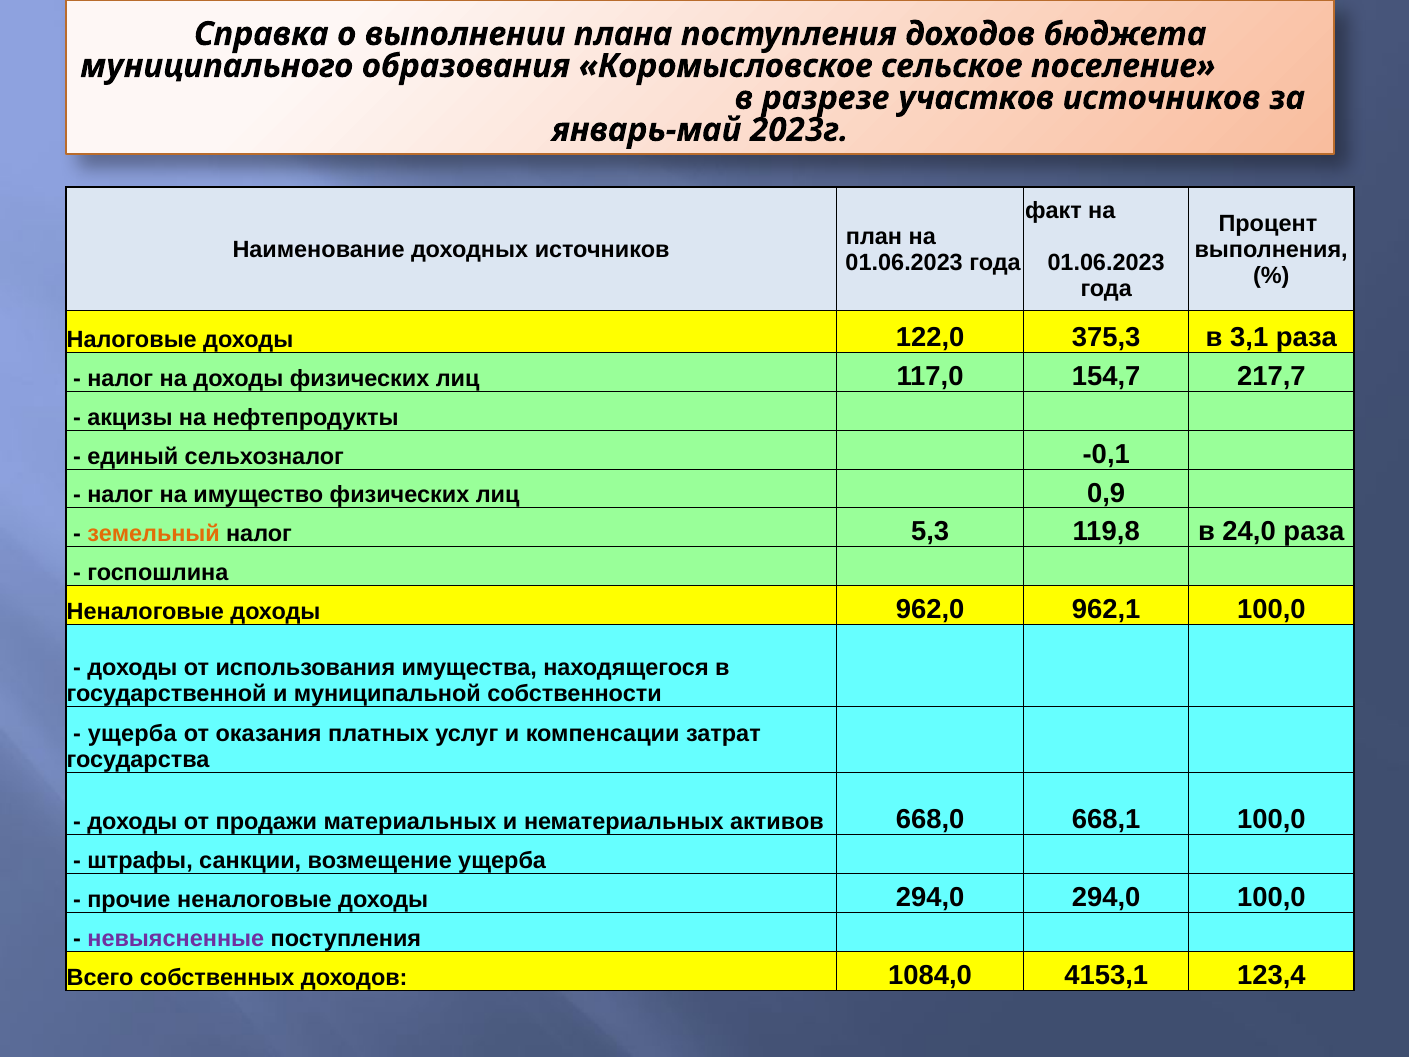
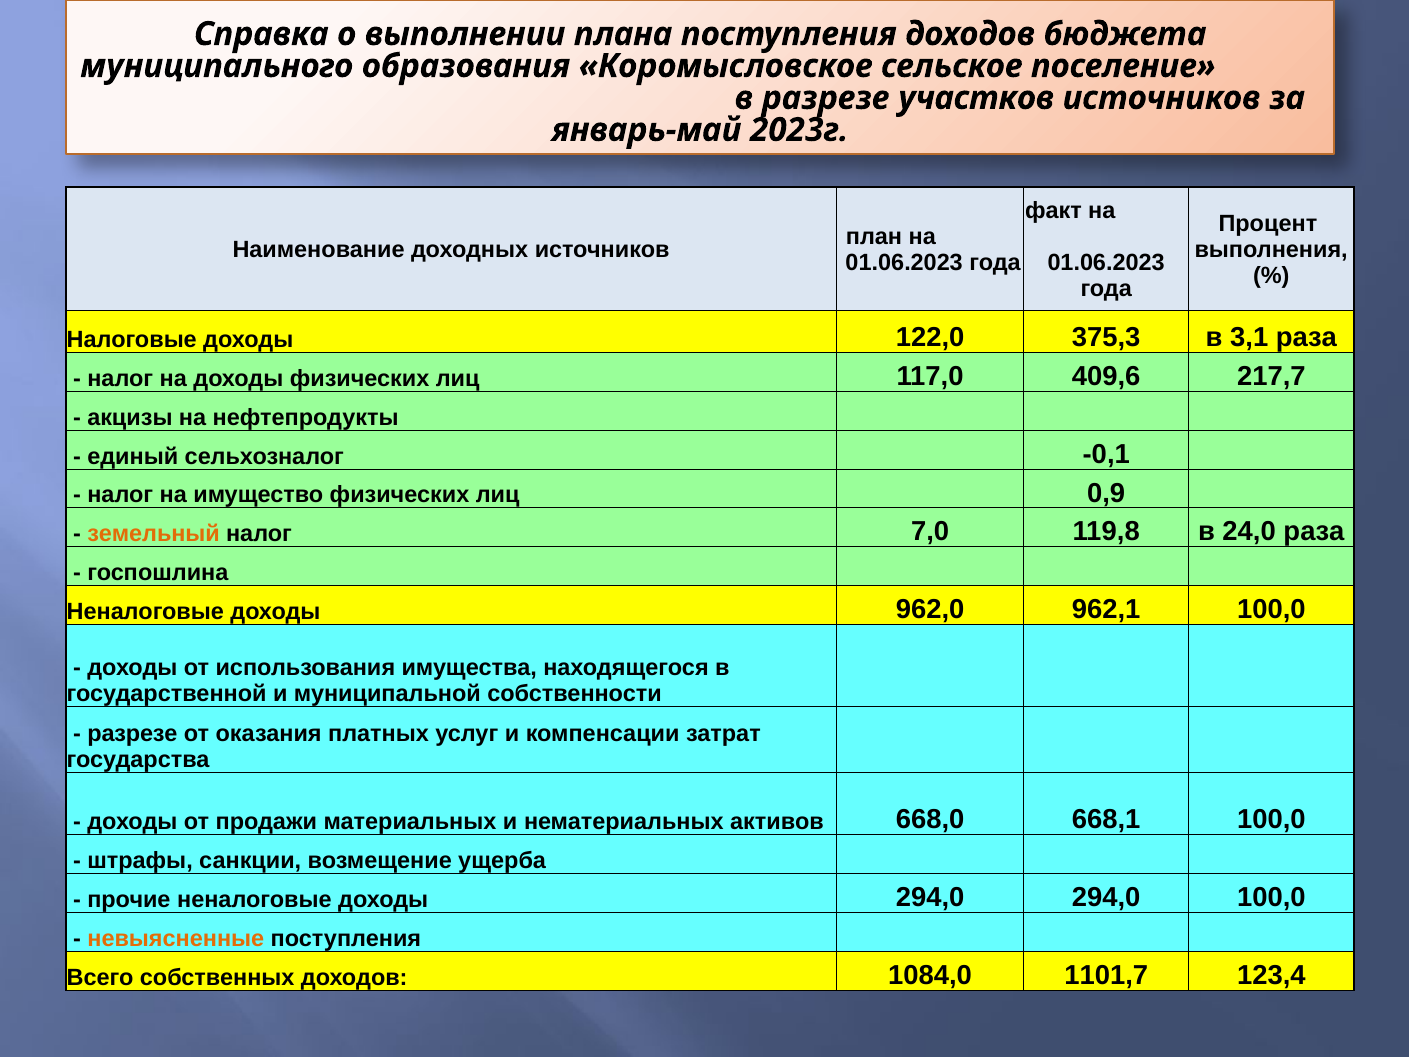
154,7: 154,7 -> 409,6 (1106, 376)
5,3: 5,3 -> 7,0 (930, 532)
ущерба: ущерба -> разрезе (132, 733)
невыясненные colour: purple -> orange (176, 939)
4153,1: 4153,1 -> 1101,7 (1106, 975)
